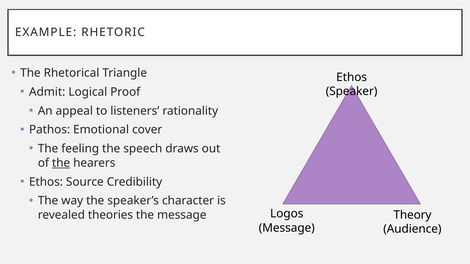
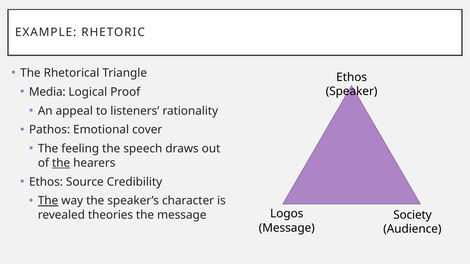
Admit: Admit -> Media (47, 92)
The underline: none -> present (48, 201)
Theory: Theory -> Society (412, 215)
